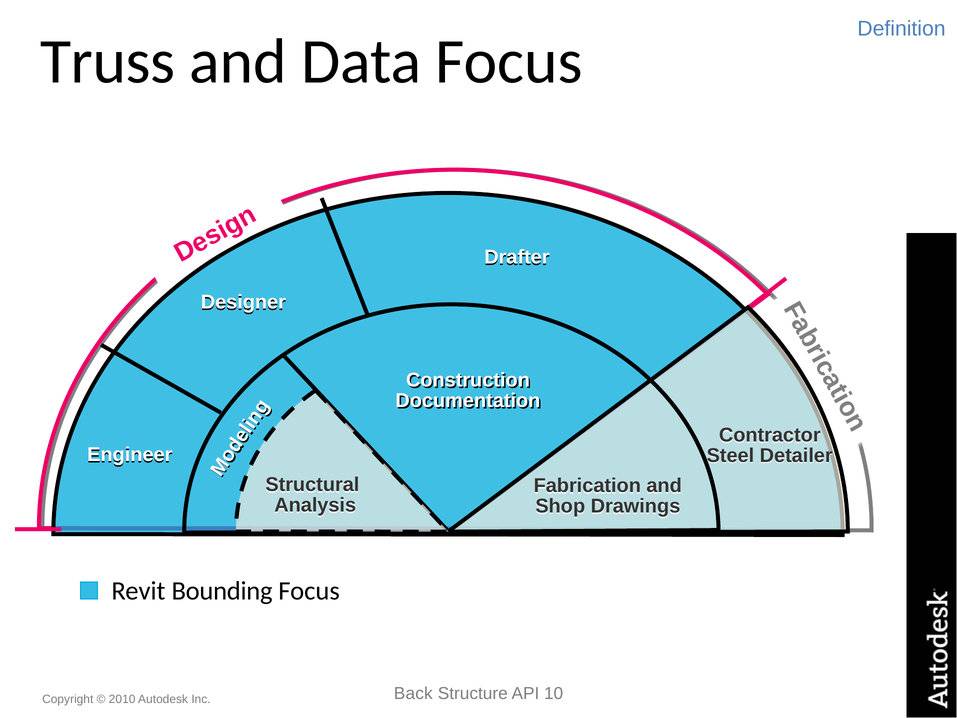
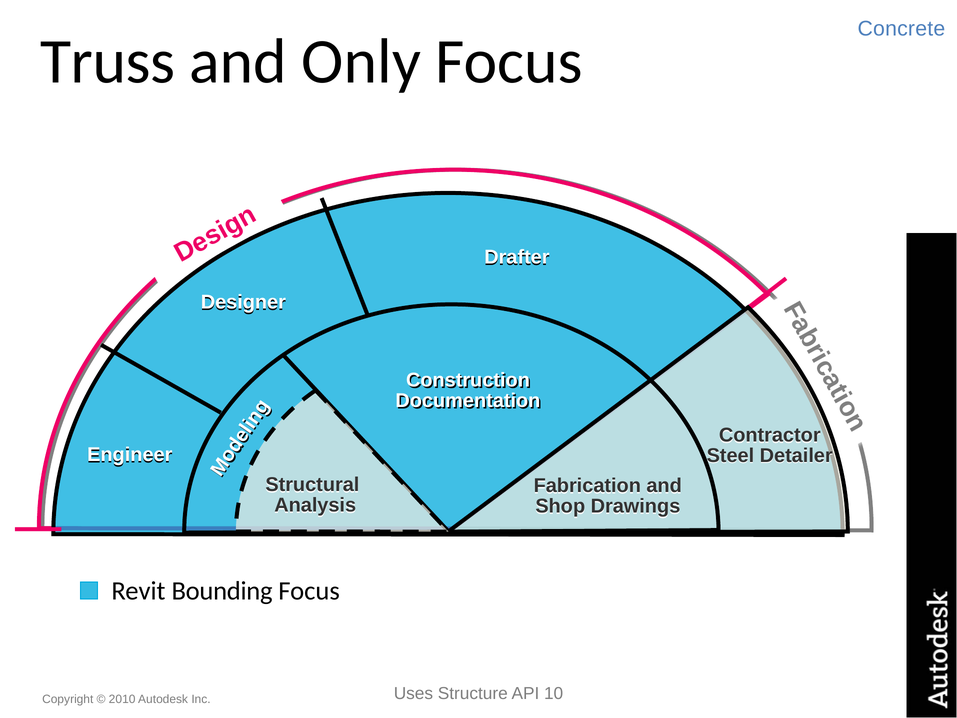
Definition: Definition -> Concrete (901, 29)
Data: Data -> Only (361, 62)
Back: Back -> Uses (413, 693)
